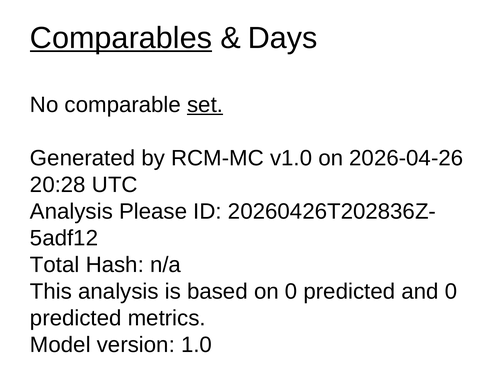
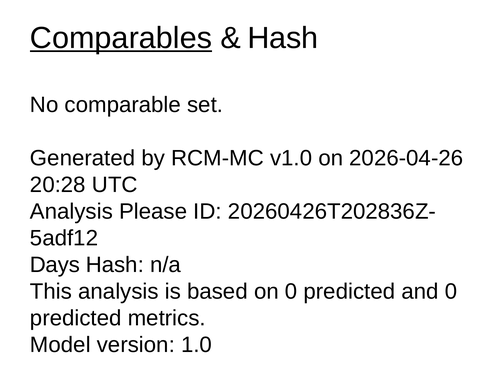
Days: Days -> Hash (283, 38)
set underline: present -> none (205, 105)
Total: Total -> Days (55, 265)
